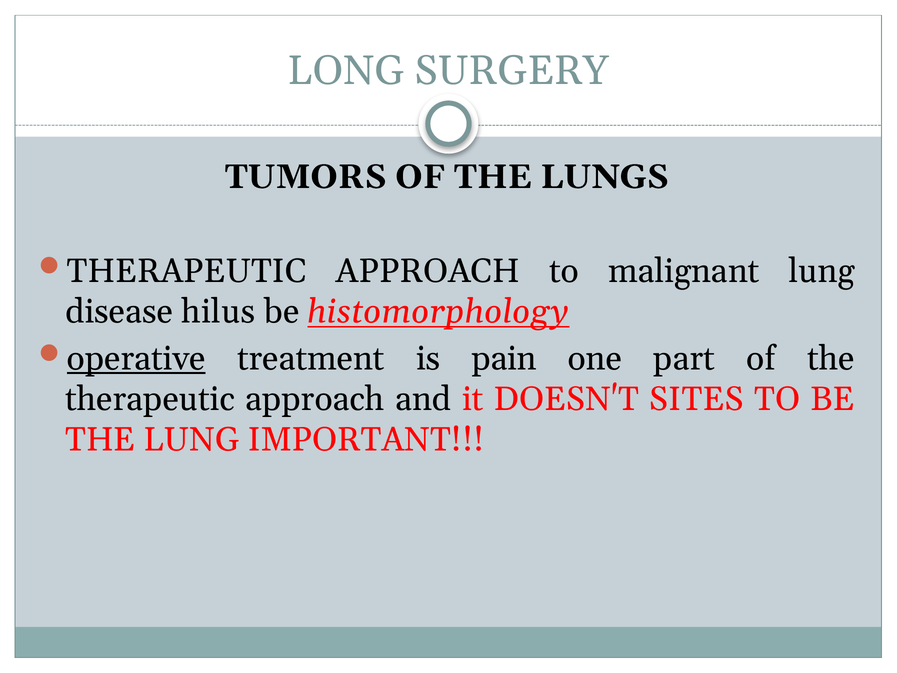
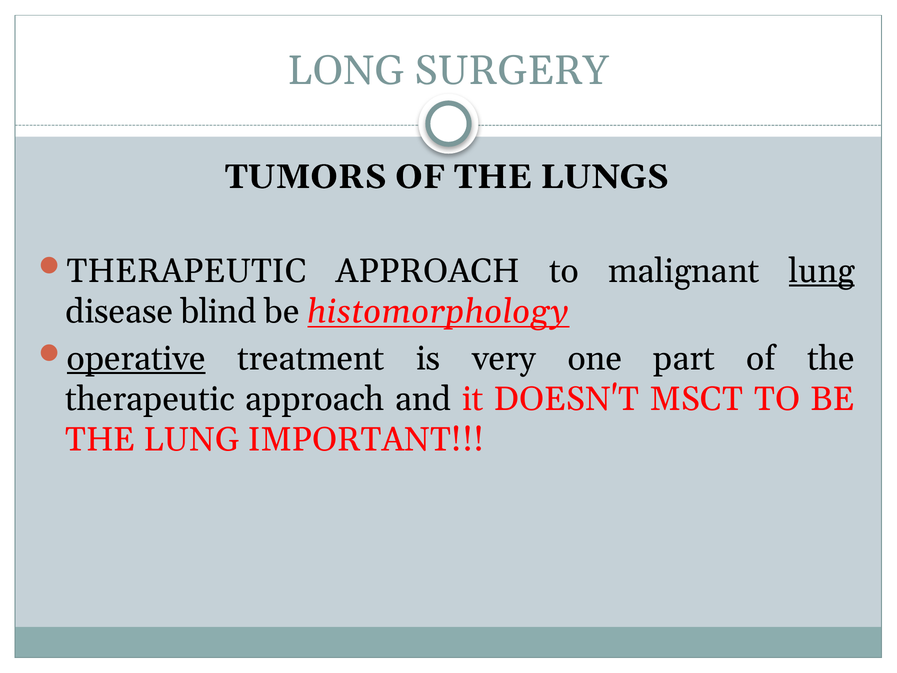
lung underline: none -> present (822, 271)
hilus: hilus -> blind (219, 311)
pain: pain -> very (504, 359)
SITES: SITES -> MSCT (696, 399)
